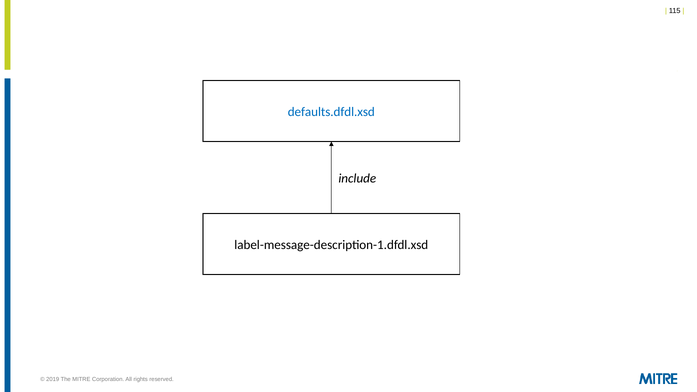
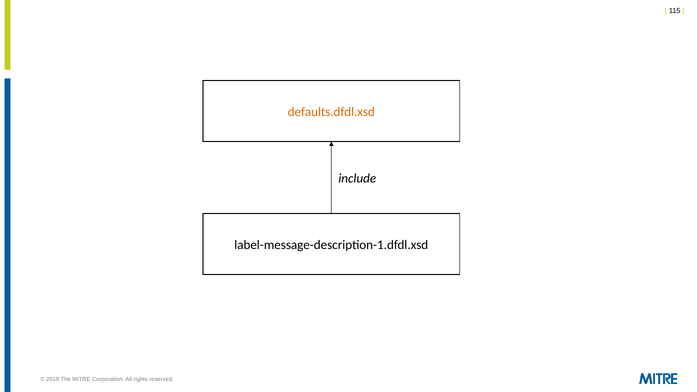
defaults.dfdl.xsd colour: blue -> orange (331, 112)
